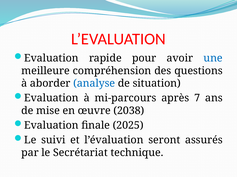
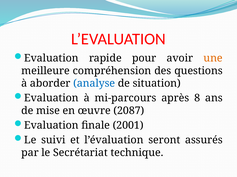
une colour: blue -> orange (213, 58)
7: 7 -> 8 (197, 98)
2038: 2038 -> 2087 (129, 111)
2025: 2025 -> 2001 (128, 126)
